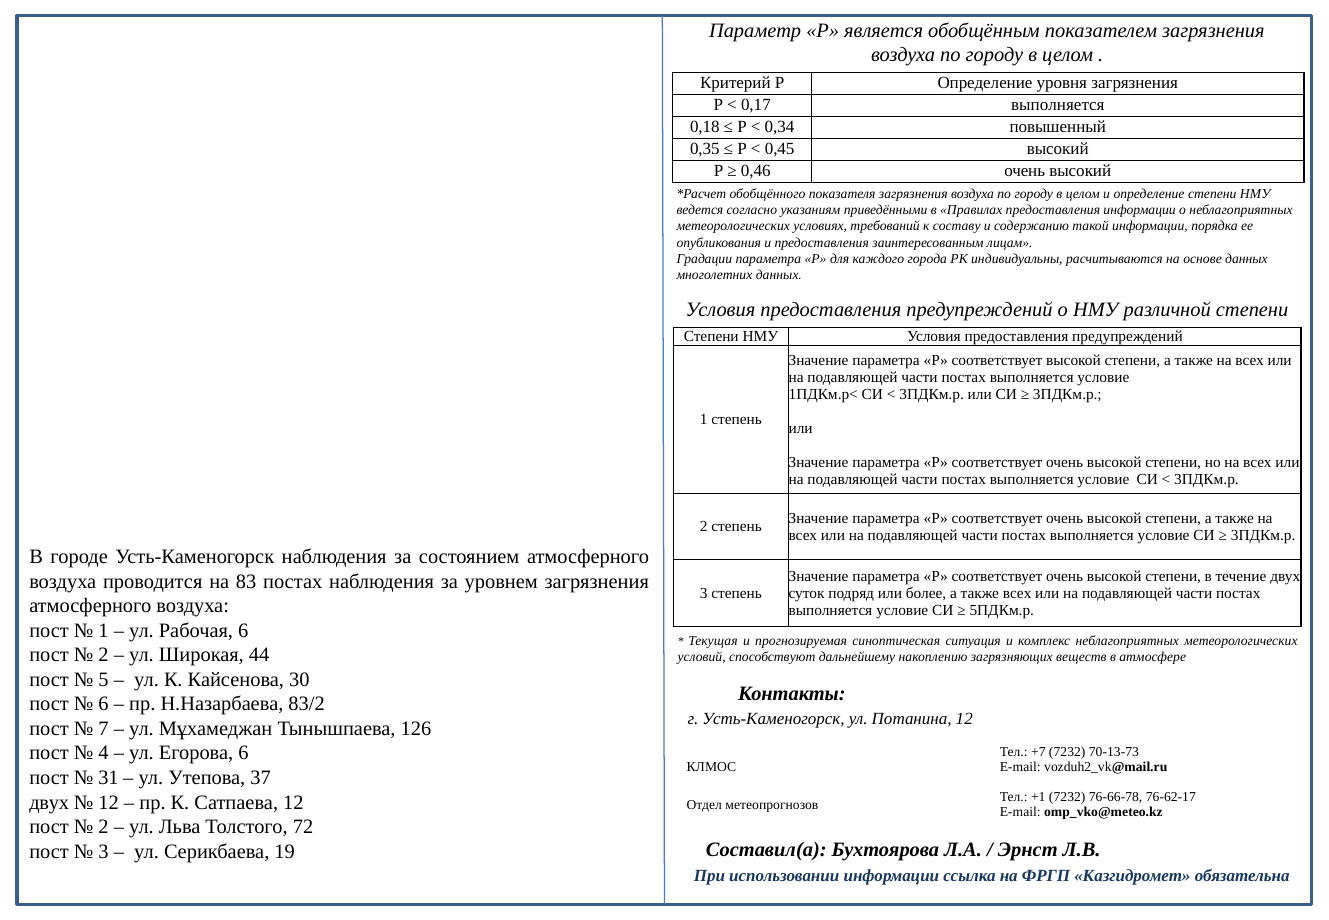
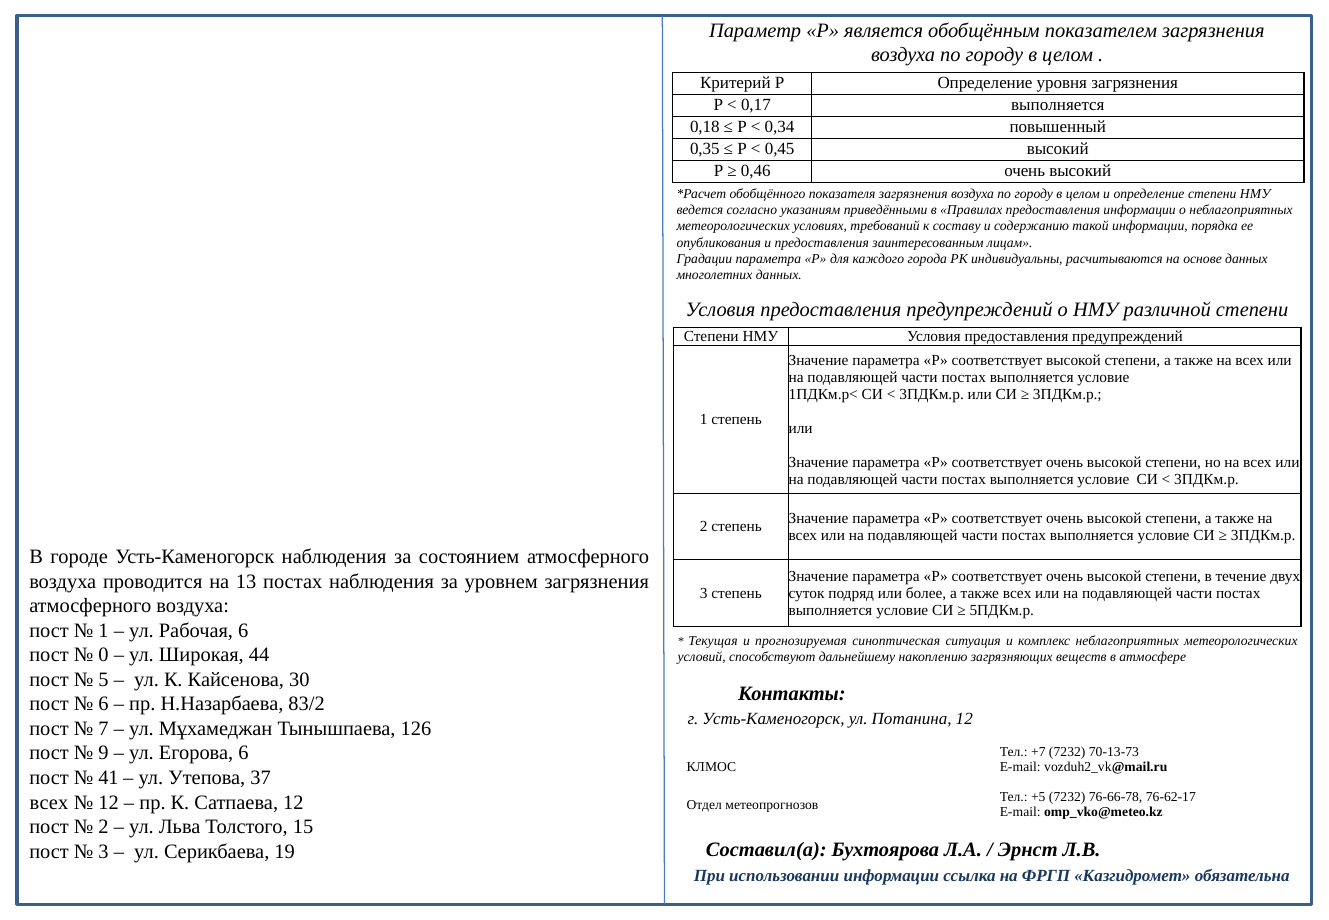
83: 83 -> 13 (246, 582)
2: 2 -> 0 (104, 655)
4: 4 -> 9 (104, 753)
31: 31 -> 41 (108, 778)
+1: +1 -> +5 (1038, 797)
двух: двух -> всех (49, 802)
72: 72 -> 15 (303, 827)
